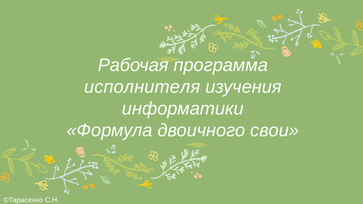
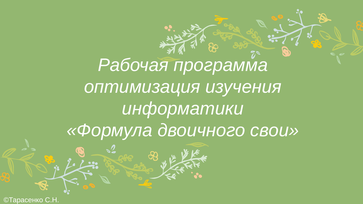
исполнителя: исполнителя -> оптимизация (142, 87)
